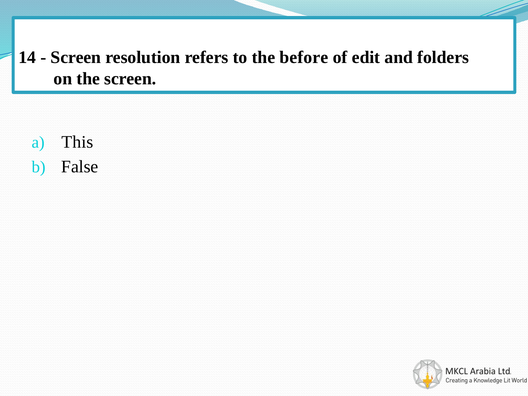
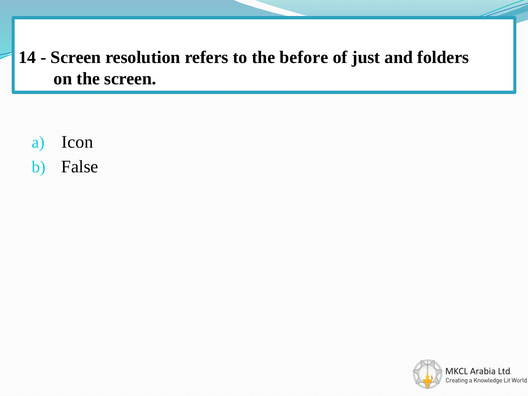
edit: edit -> just (366, 58)
This: This -> Icon (77, 142)
